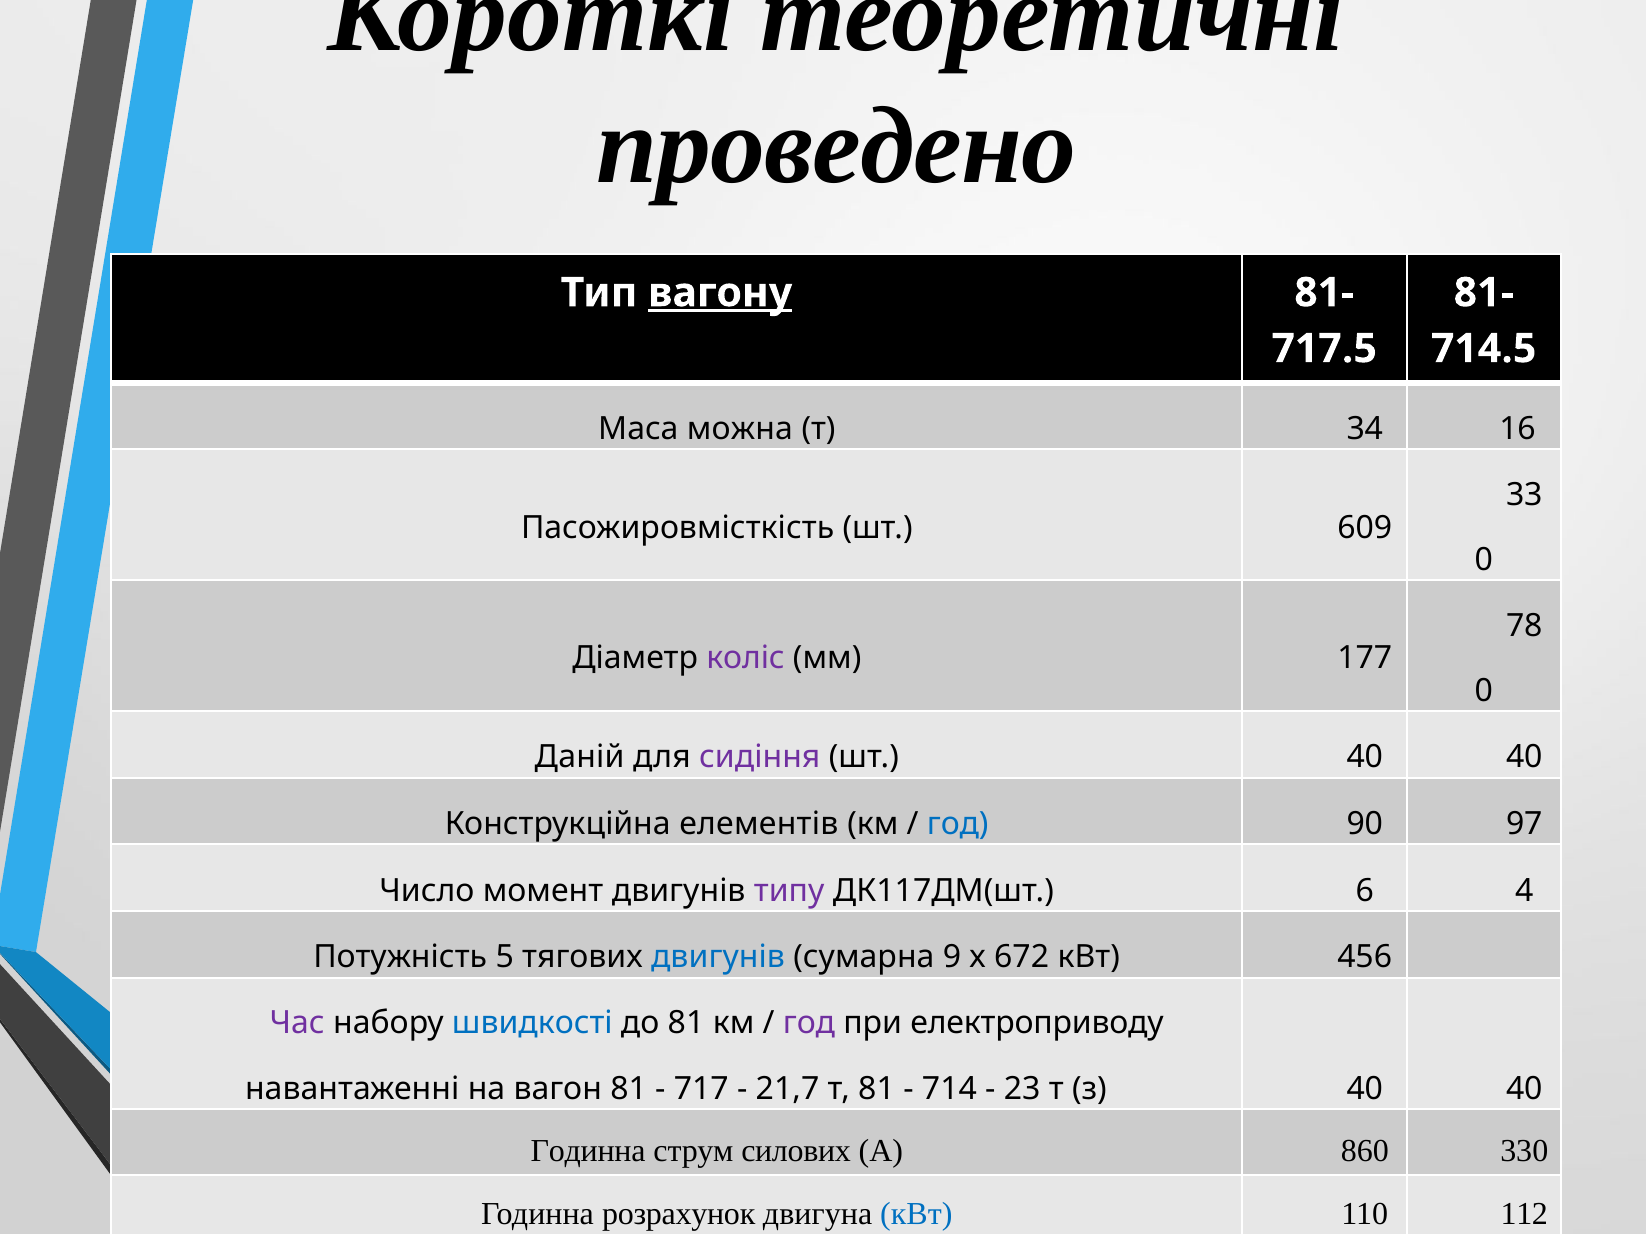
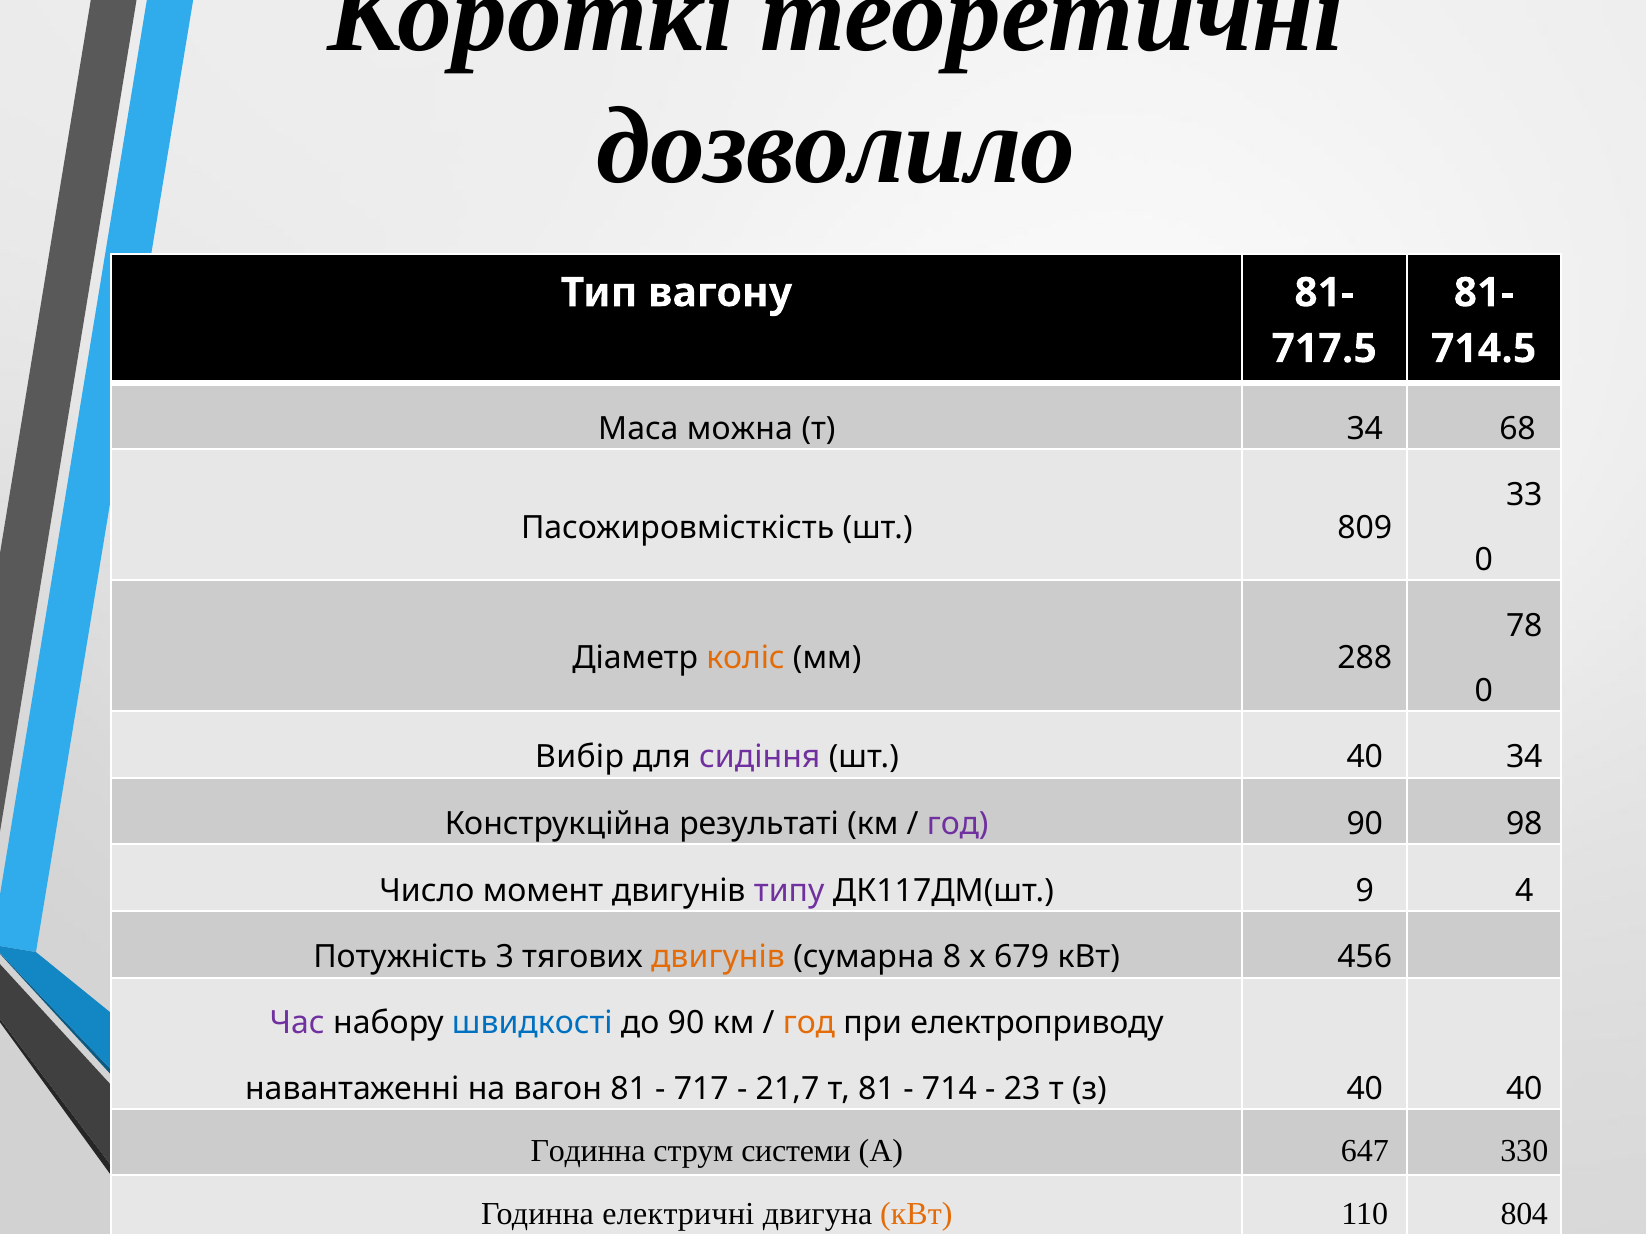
проведено: проведено -> дозволило (836, 146)
вагону underline: present -> none (720, 293)
16: 16 -> 68 (1518, 429)
609: 609 -> 809 (1365, 528)
коліс colour: purple -> orange (746, 659)
177: 177 -> 288 (1365, 659)
Даній: Даній -> Вибір (580, 757)
шт 40 40: 40 -> 34 (1524, 757)
елементів: елементів -> результаті (759, 824)
год colour: blue -> purple (958, 824)
97: 97 -> 98 (1524, 824)
6: 6 -> 9 (1365, 891)
5: 5 -> 3 (505, 958)
двигунів colour: blue -> orange (718, 958)
9: 9 -> 8 (952, 958)
672: 672 -> 679 (1022, 958)
до 81: 81 -> 90 (686, 1024)
год colour: purple -> orange (809, 1024)
силових: силових -> системи (796, 1151)
860: 860 -> 647 (1365, 1151)
розрахунок: розрахунок -> електричні (678, 1215)
кВт colour: blue -> orange (916, 1215)
112: 112 -> 804 (1524, 1215)
